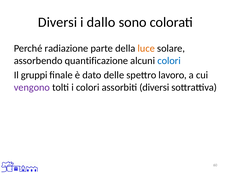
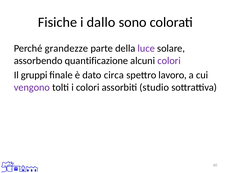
Diversi: Diversi -> Fisiche (58, 22)
radiazione: radiazione -> grandezze (66, 48)
luce colour: orange -> purple (146, 48)
colori colour: blue -> purple (169, 61)
delle: delle -> circa (114, 75)
assorbiti diversi: diversi -> studio (154, 87)
